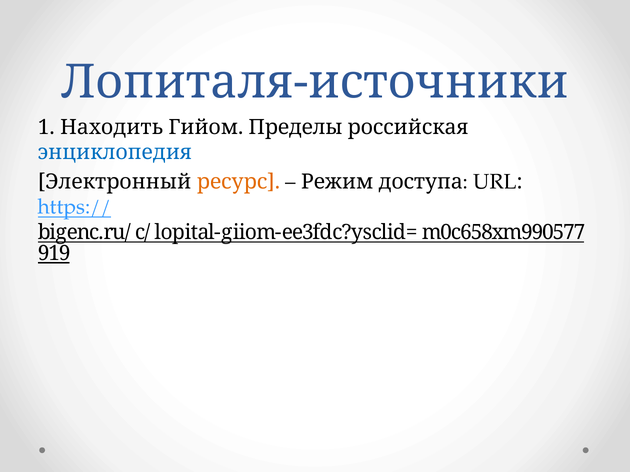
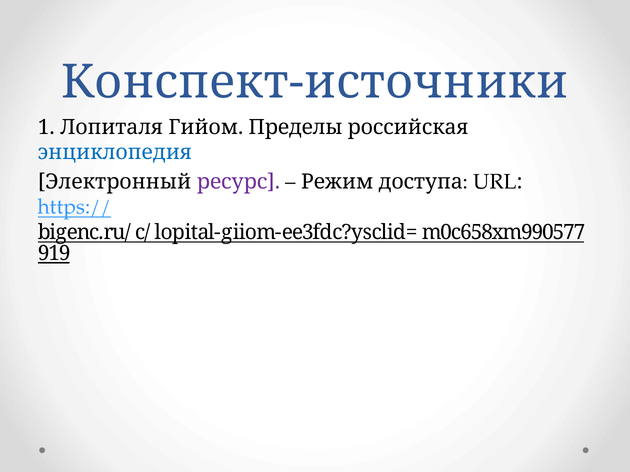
Лопиталя-источники: Лопиталя-источники -> Конспект-источники (315, 82)
Находить: Находить -> Лопиталя (112, 127)
ресурс colour: orange -> purple (238, 182)
